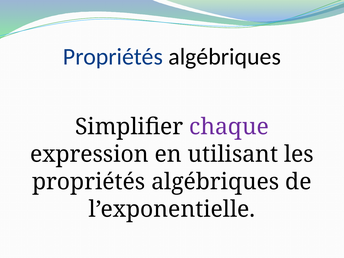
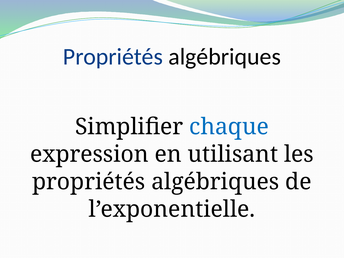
chaque colour: purple -> blue (229, 127)
